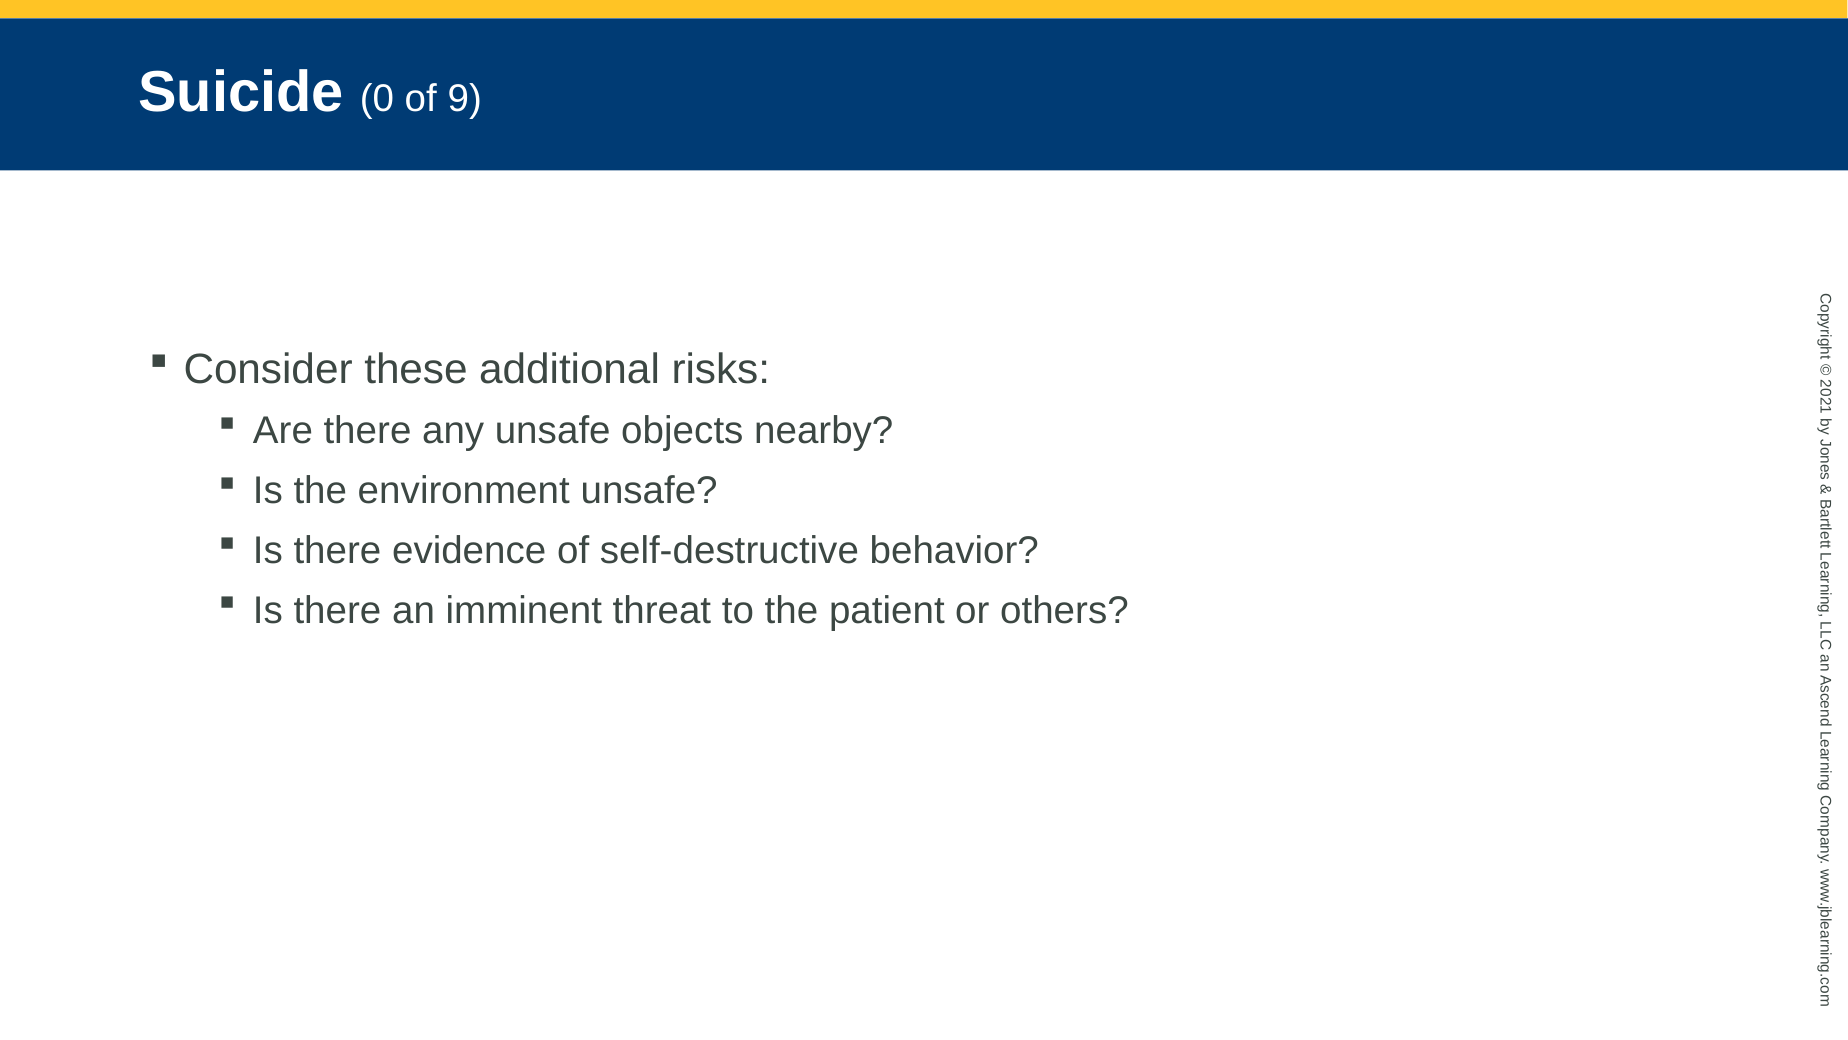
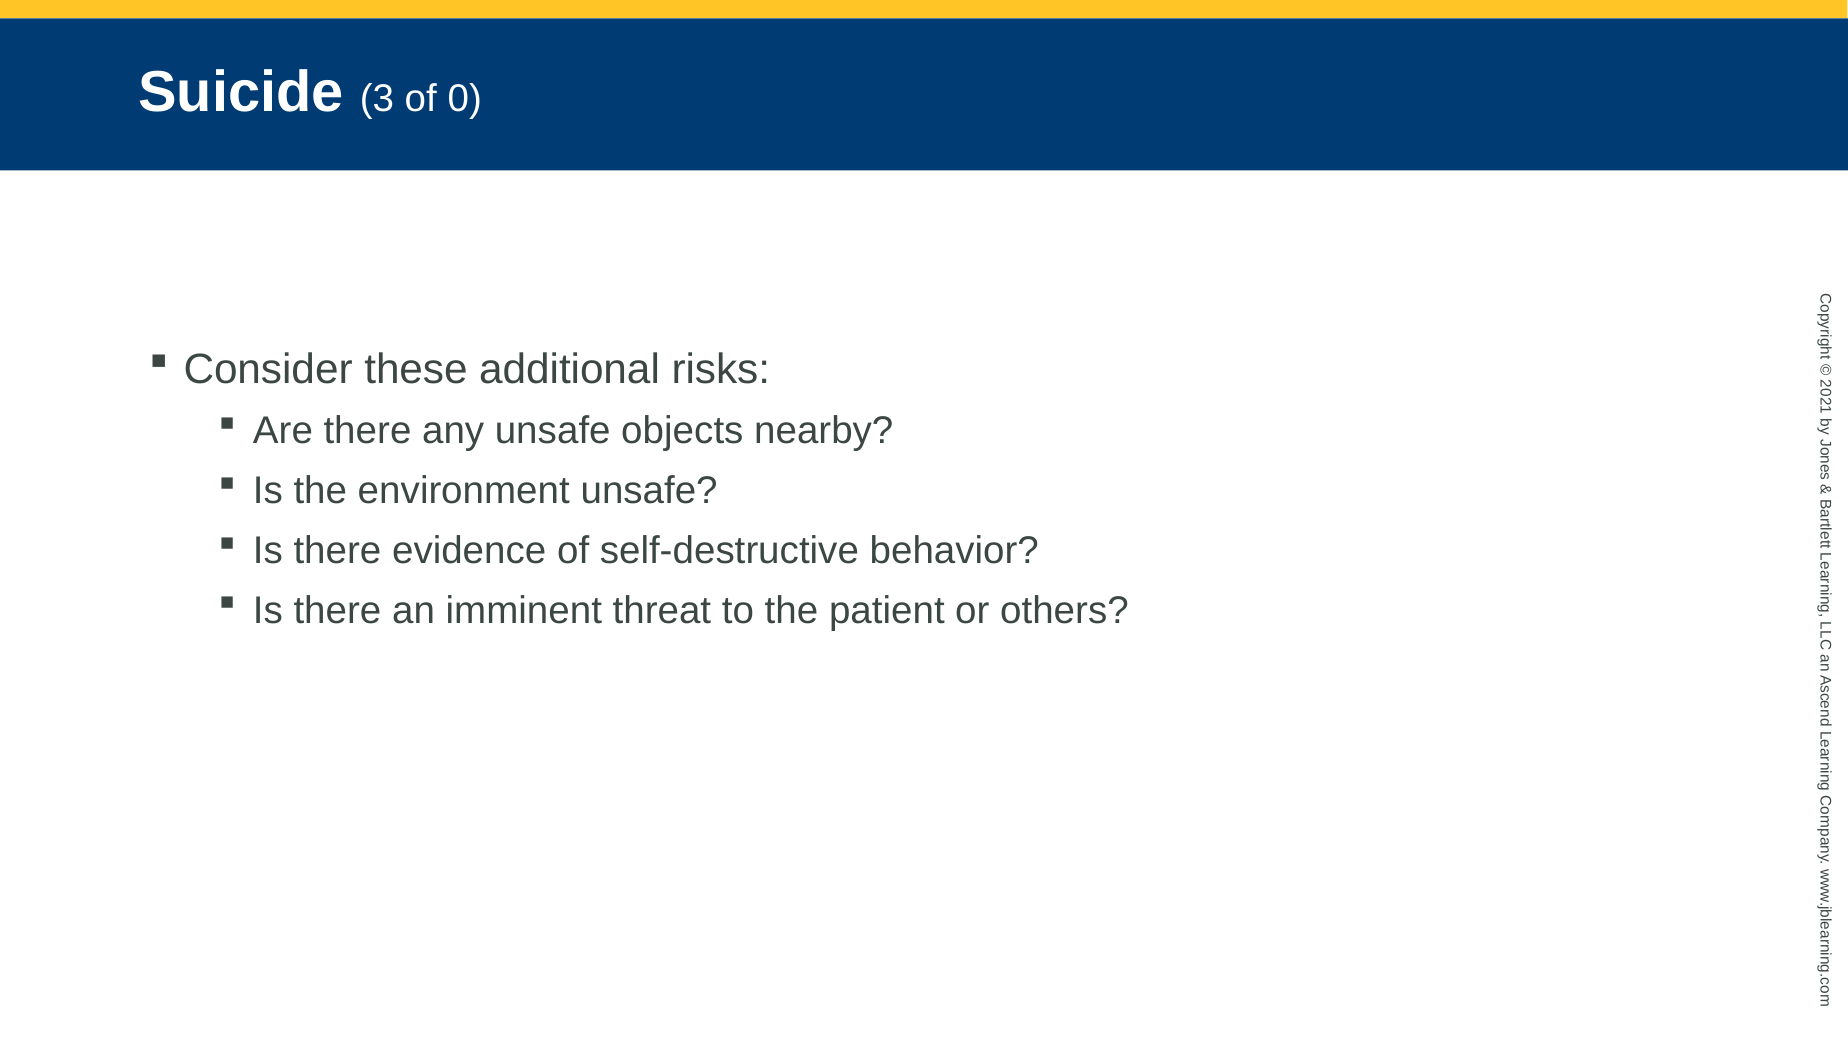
Suicide 0: 0 -> 3 (377, 99)
of 9: 9 -> 0 (465, 99)
